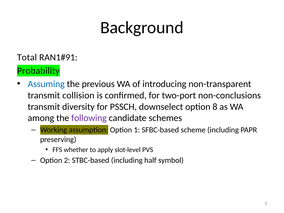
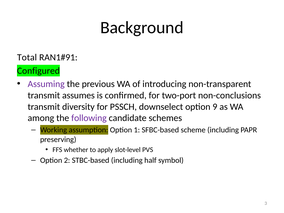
Probability: Probability -> Configured (38, 71)
Assuming colour: blue -> purple (46, 84)
collision: collision -> assumes (78, 95)
8: 8 -> 9 (215, 107)
